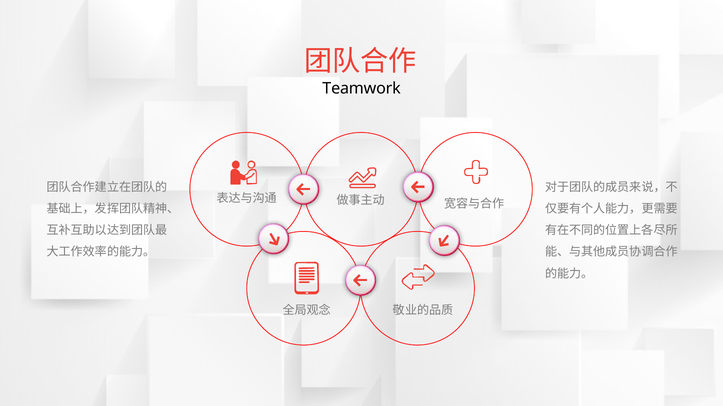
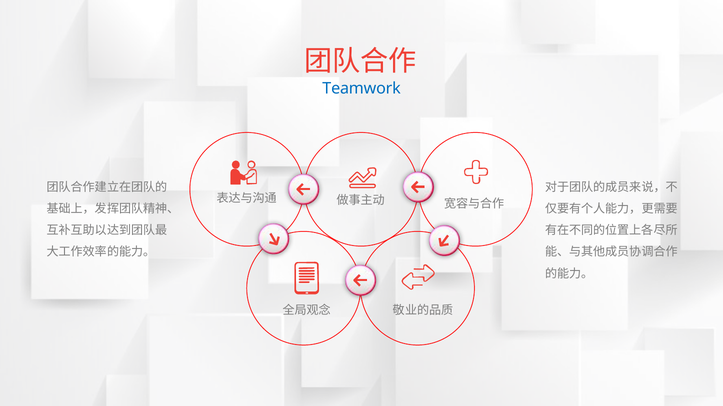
Teamwork colour: black -> blue (362, 88)
